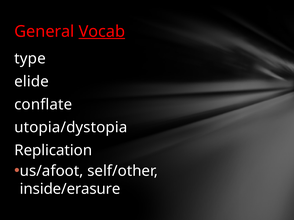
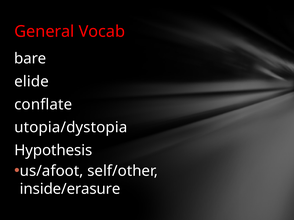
Vocab underline: present -> none (102, 32)
type: type -> bare (30, 59)
Replication: Replication -> Hypothesis (53, 151)
